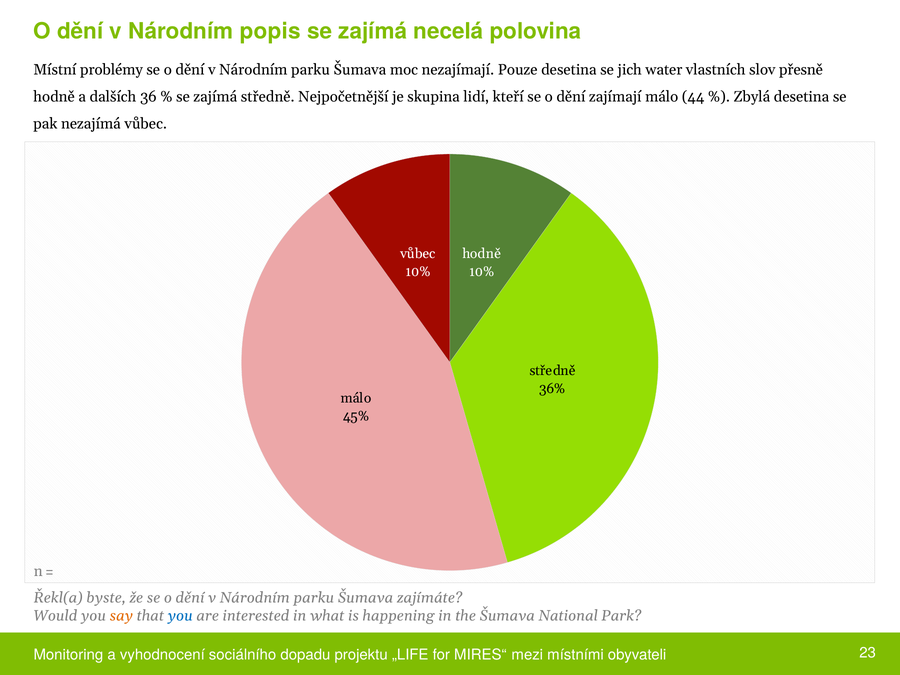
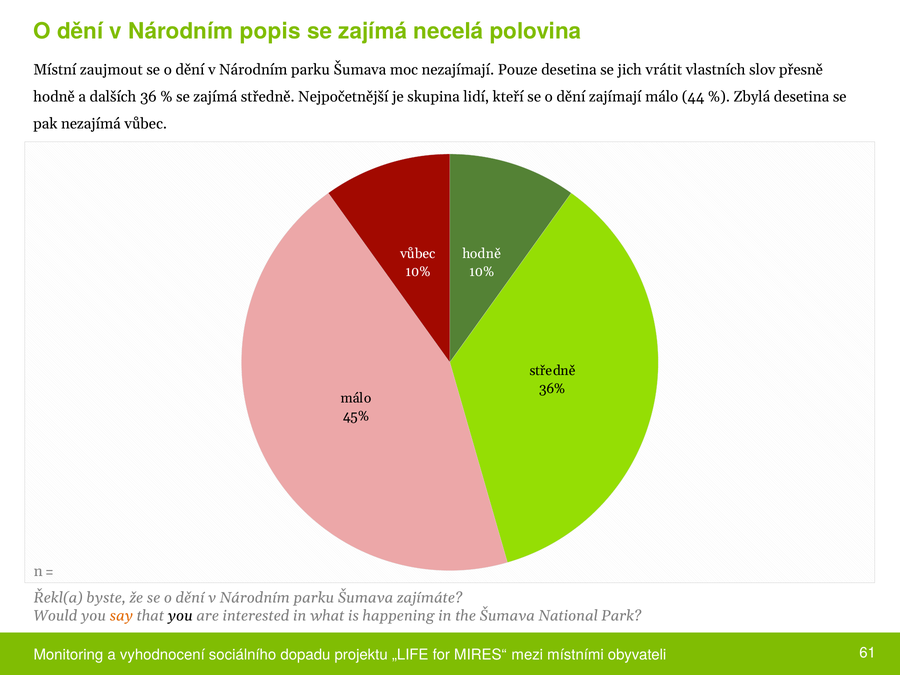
problémy: problémy -> zaujmout (111, 70)
water: water -> vrátit (664, 70)
you colour: blue -> black (180, 616)
23: 23 -> 61 (868, 653)
